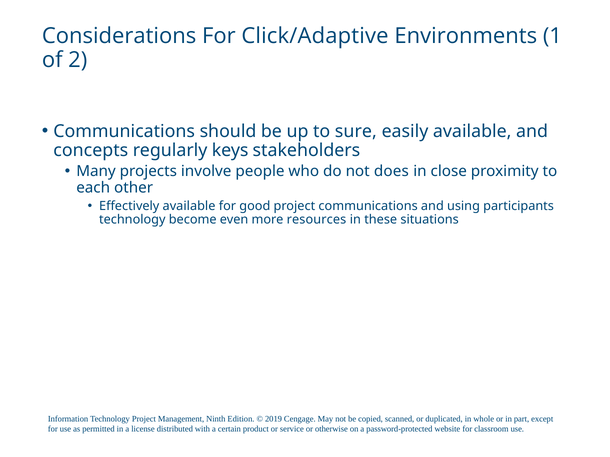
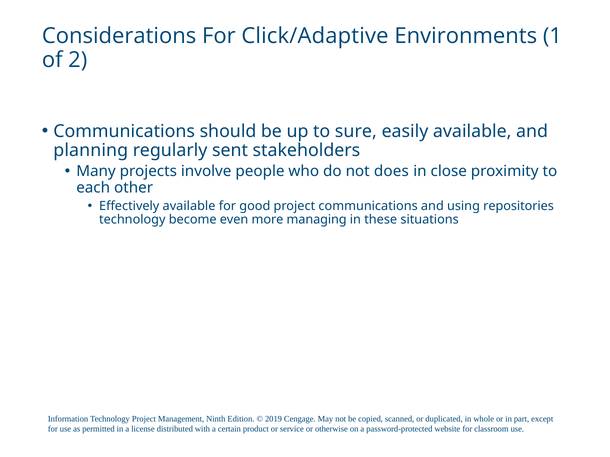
concepts: concepts -> planning (91, 150)
keys: keys -> sent (230, 150)
participants: participants -> repositories (519, 206)
resources: resources -> managing (317, 220)
